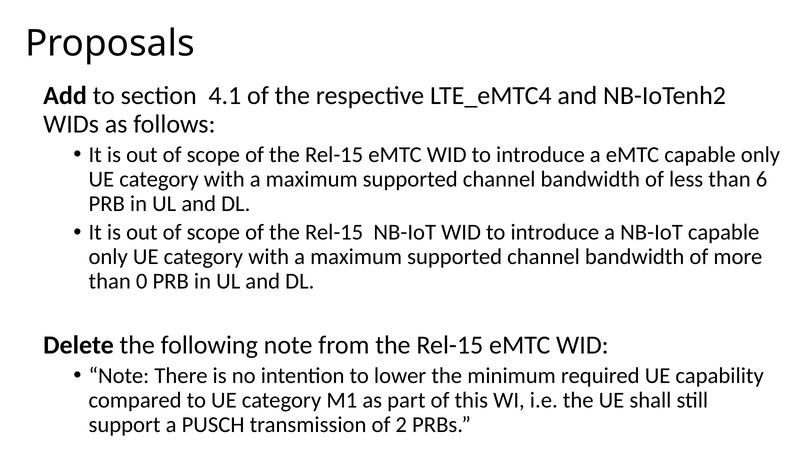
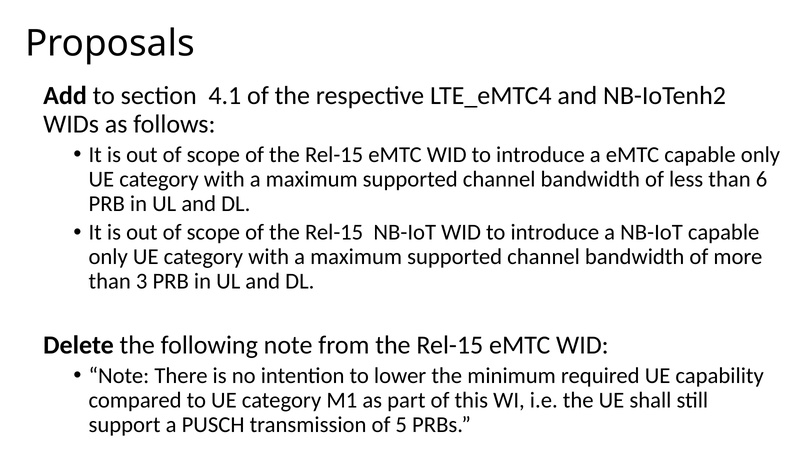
0: 0 -> 3 (142, 281)
2: 2 -> 5 (401, 424)
